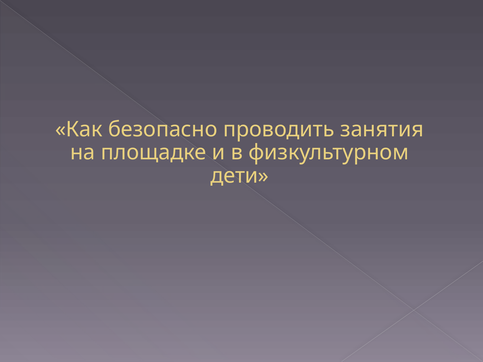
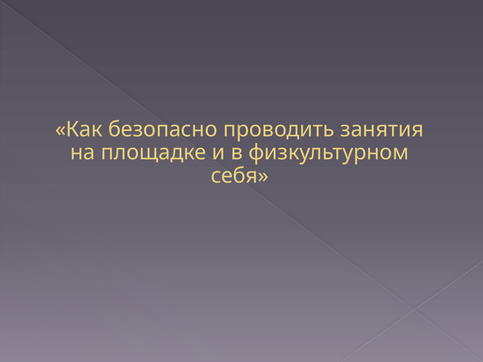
дети: дети -> себя (240, 176)
